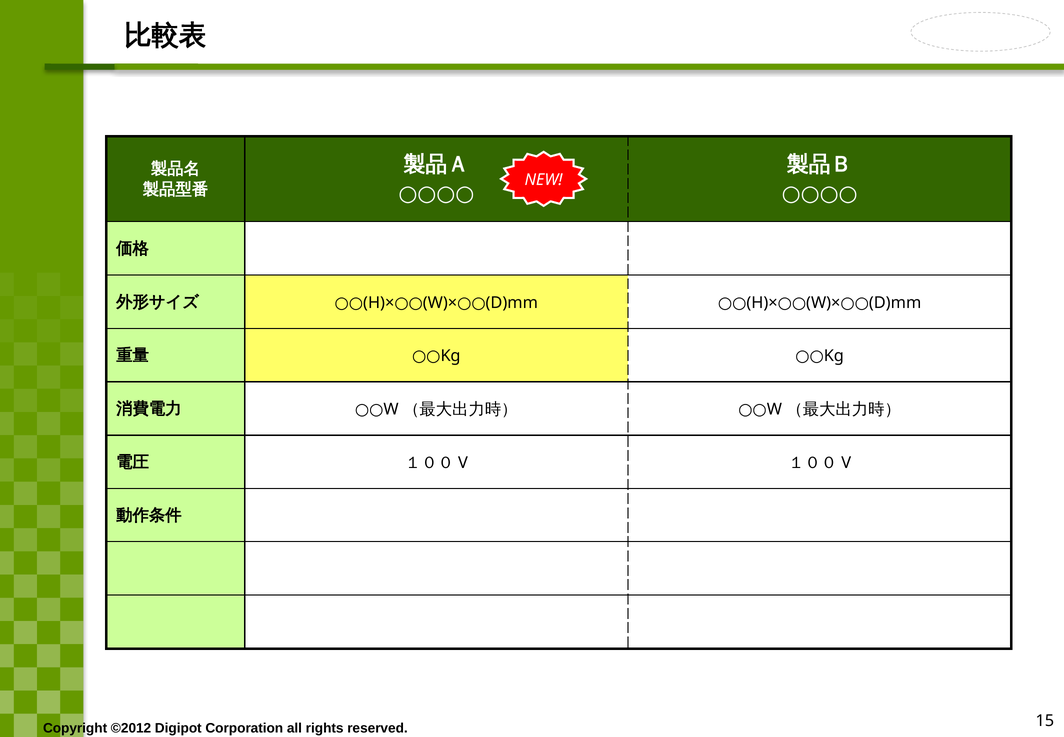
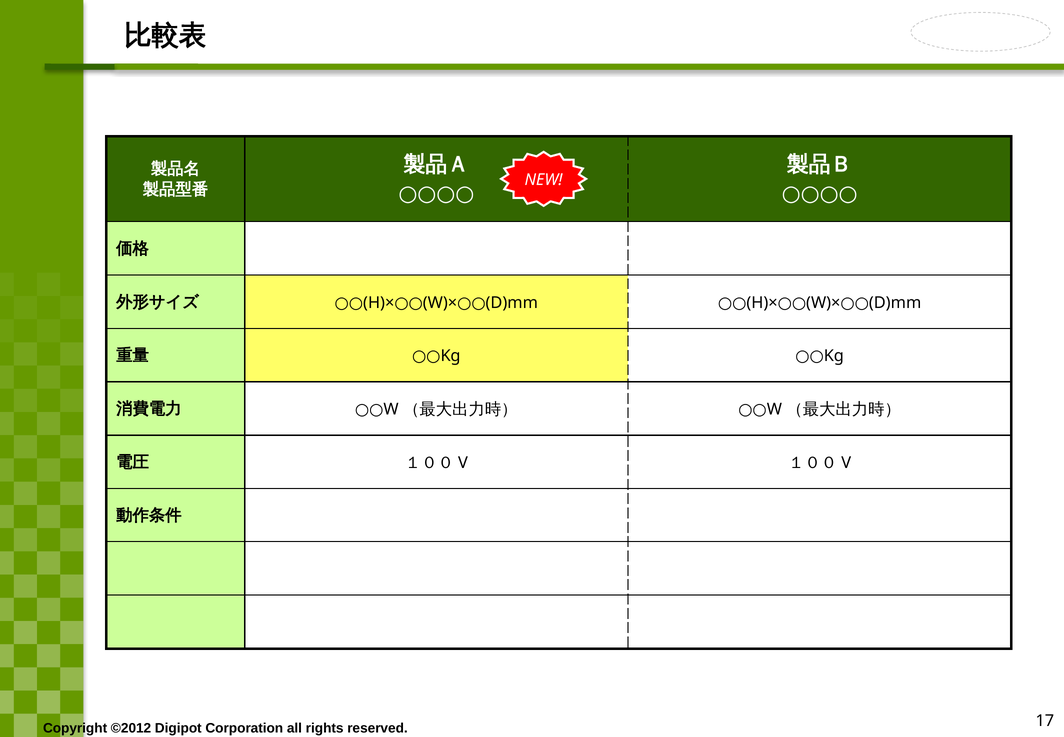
15: 15 -> 17 (1045, 720)
